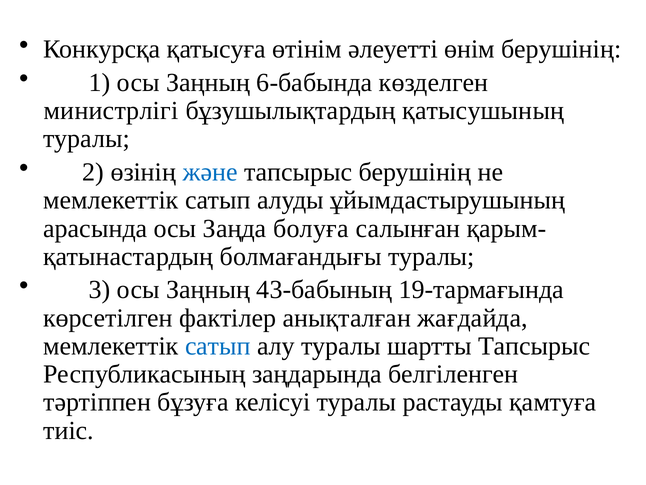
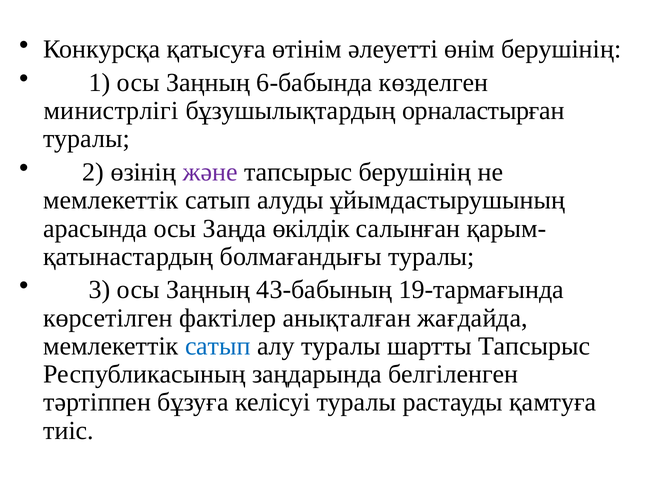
қатысушының: қатысушының -> орналастырған (483, 111)
және colour: blue -> purple (210, 172)
болуға: болуға -> өкілдік (311, 228)
